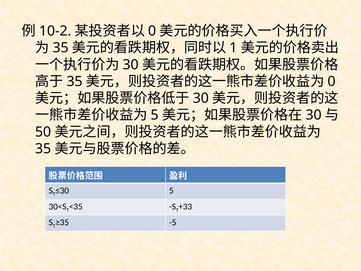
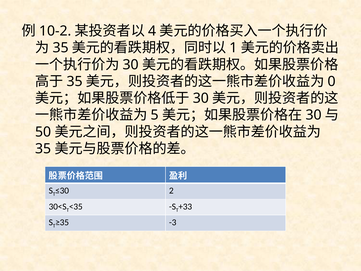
0: 0 -> 4 (152, 31)
5: 5 -> 2 (171, 191)
-5: -5 -> -3 (173, 222)
